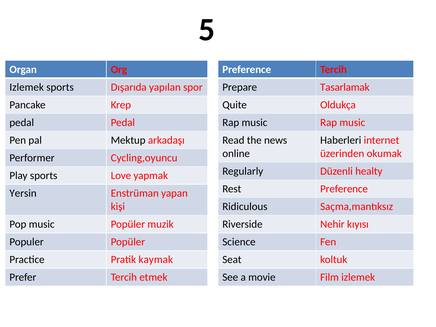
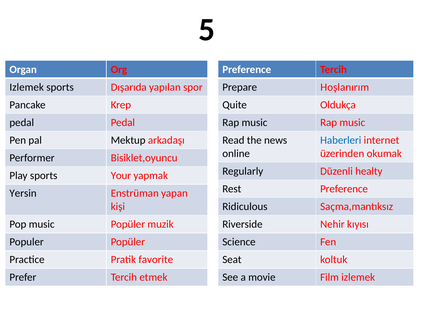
Tasarlamak: Tasarlamak -> Hoşlanırım (345, 87)
Haberleri colour: black -> blue (341, 140)
Cycling,oyuncu: Cycling,oyuncu -> Bisiklet,oyuncu (144, 158)
Love: Love -> Your (121, 176)
kaymak: kaymak -> favorite (156, 260)
